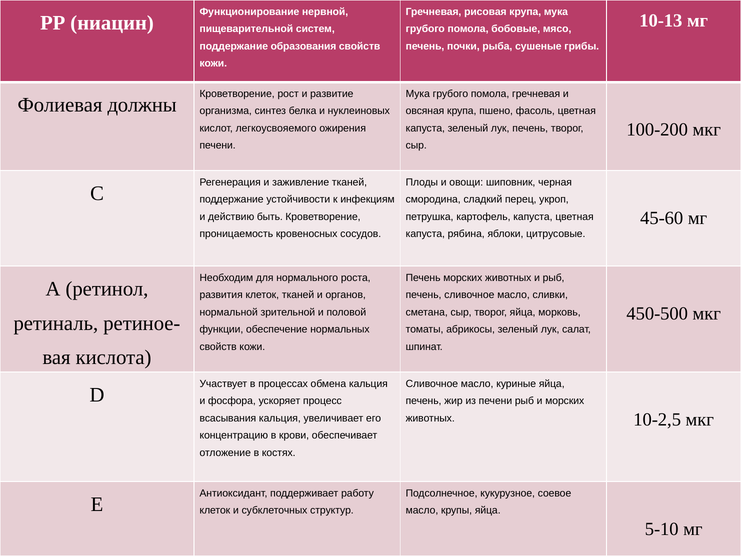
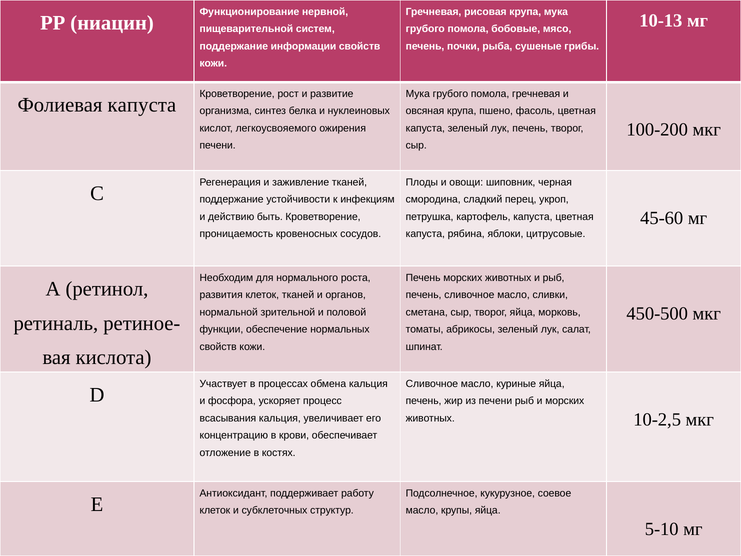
образования: образования -> информации (303, 46)
Фолиевая должны: должны -> капуста (142, 105)
